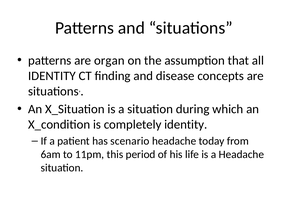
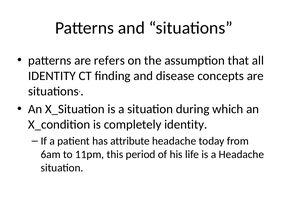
organ: organ -> refers (109, 60)
scenario: scenario -> attribute (130, 141)
